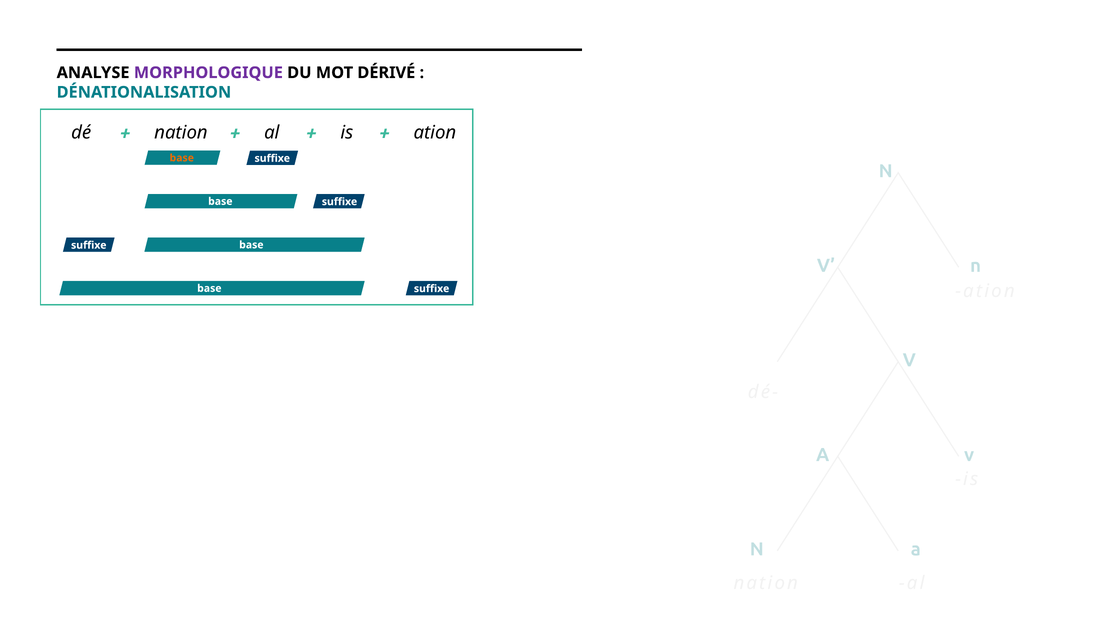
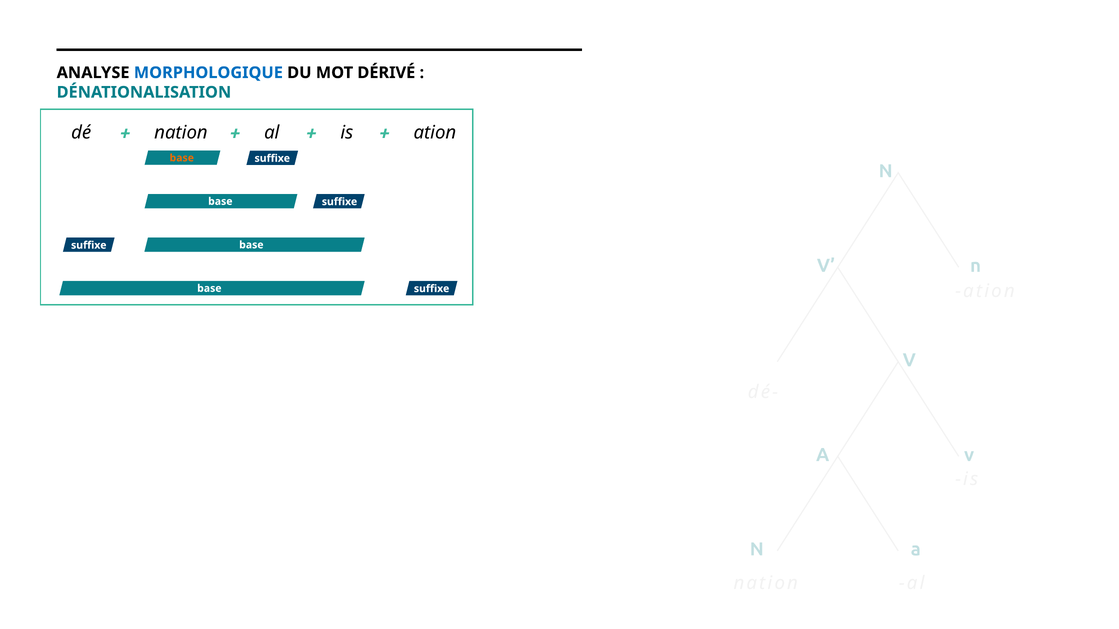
MORPHOLOGIQUE colour: purple -> blue (208, 73)
